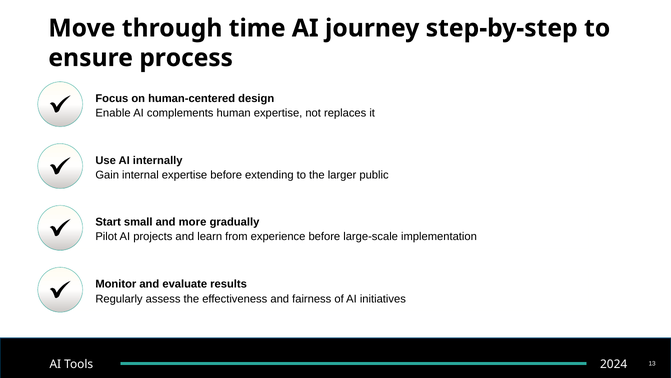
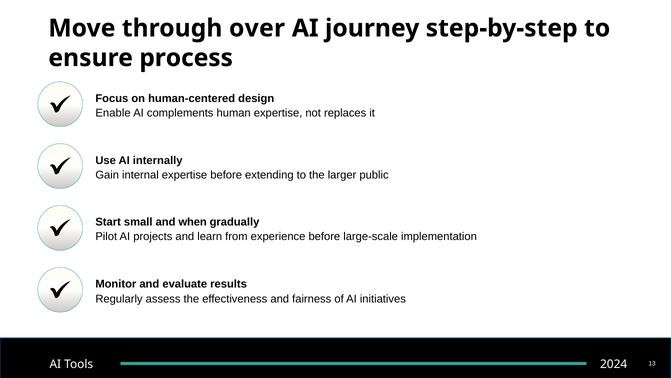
time: time -> over (257, 28)
more: more -> when (193, 222)
